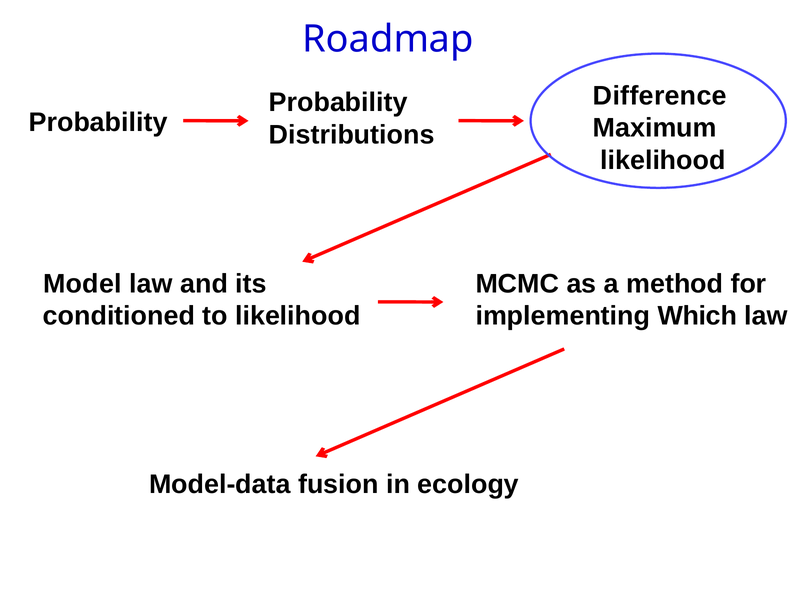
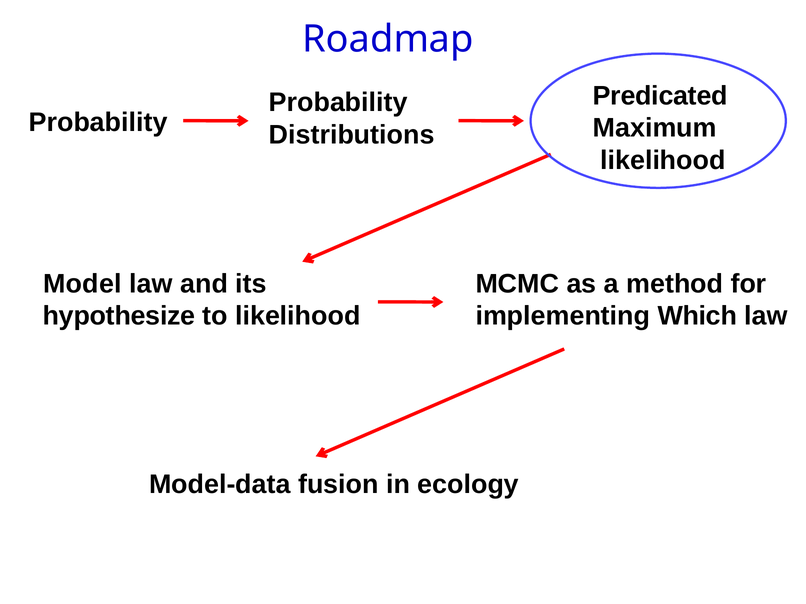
Difference: Difference -> Predicated (660, 96)
conditioned: conditioned -> hypothesize (119, 316)
